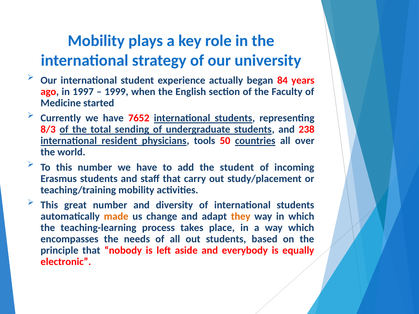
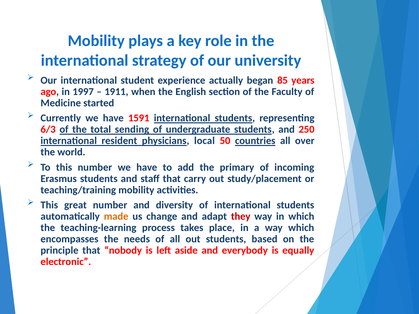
84: 84 -> 85 (282, 80)
1999: 1999 -> 1911 (116, 92)
7652: 7652 -> 1591 (139, 118)
8/3: 8/3 -> 6/3 (48, 130)
238: 238 -> 250 (307, 130)
tools: tools -> local (204, 141)
the student: student -> primary (237, 167)
they colour: orange -> red (241, 217)
